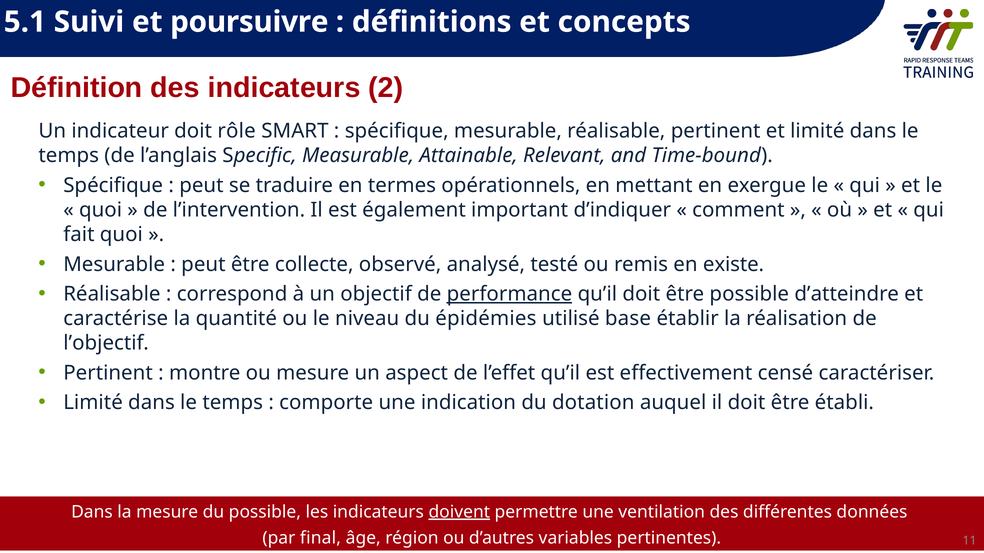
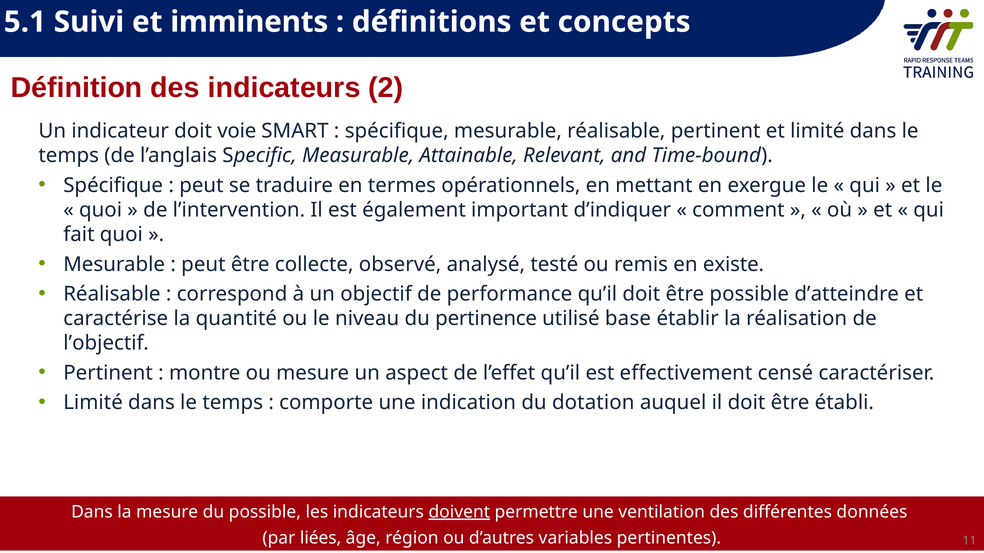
poursuivre: poursuivre -> imminents (249, 22)
rôle: rôle -> voie (237, 131)
performance underline: present -> none (509, 294)
épidémies: épidémies -> pertinence (486, 319)
final: final -> liées (321, 538)
